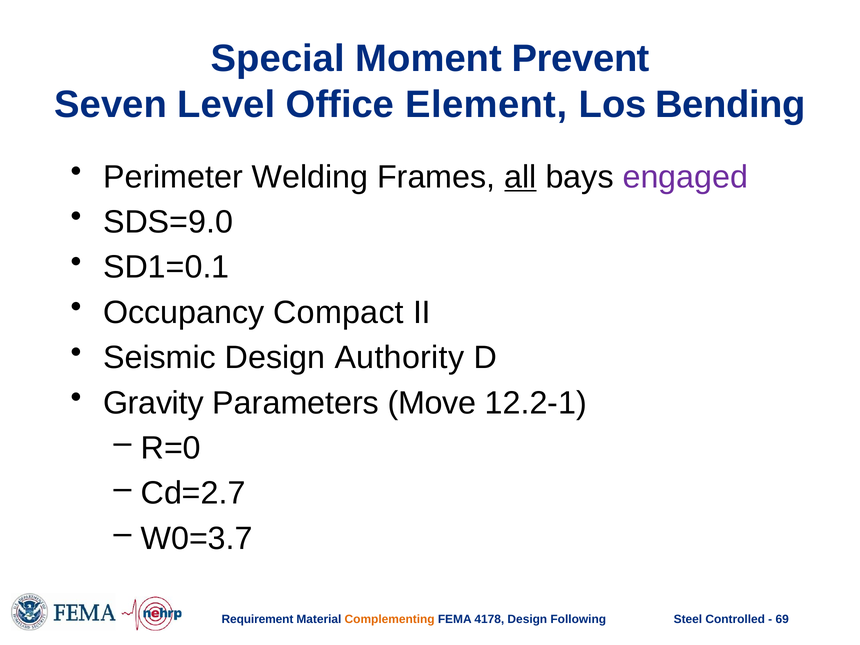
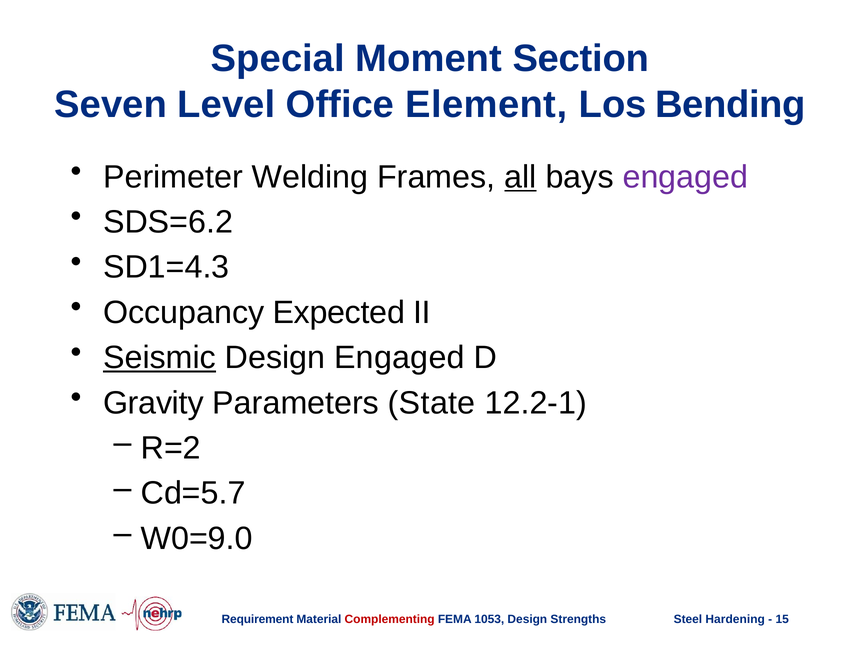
Prevent: Prevent -> Section (581, 59)
SDS=9.0: SDS=9.0 -> SDS=6.2 (168, 222)
SD1=0.1: SD1=0.1 -> SD1=4.3 (166, 267)
Compact: Compact -> Expected (339, 312)
Seismic underline: none -> present (160, 358)
Design Authority: Authority -> Engaged (399, 358)
Move: Move -> State (432, 403)
R=0: R=0 -> R=2 (171, 448)
Cd=2.7: Cd=2.7 -> Cd=5.7 (193, 493)
W0=3.7: W0=3.7 -> W0=9.0 (197, 538)
Complementing colour: orange -> red (390, 620)
4178: 4178 -> 1053 (489, 620)
Following: Following -> Strengths (578, 620)
Controlled: Controlled -> Hardening (735, 620)
69: 69 -> 15 (782, 620)
